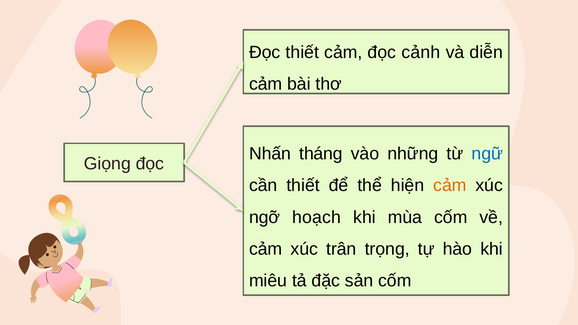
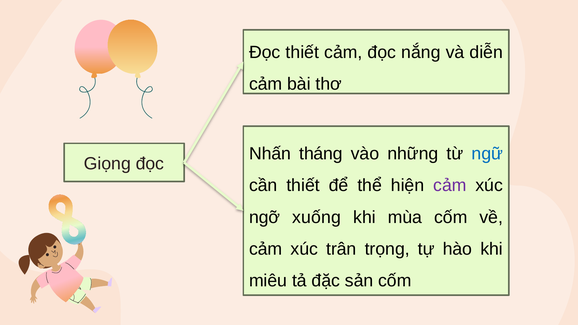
cảnh: cảnh -> nắng (421, 52)
cảm colour: orange -> purple (450, 186)
hoạch: hoạch -> xuống (317, 217)
